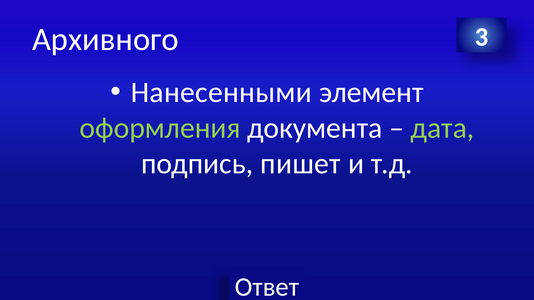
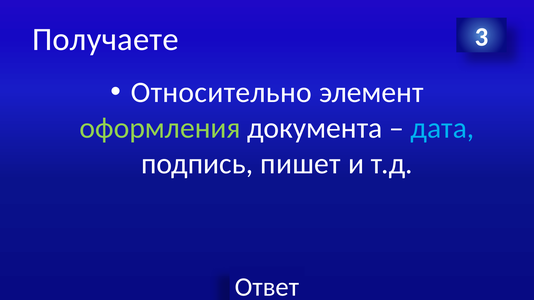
Архивного: Архивного -> Получаете (105, 39)
Нанесенными: Нанесенными -> Относительно (221, 93)
дата colour: light green -> light blue (442, 128)
